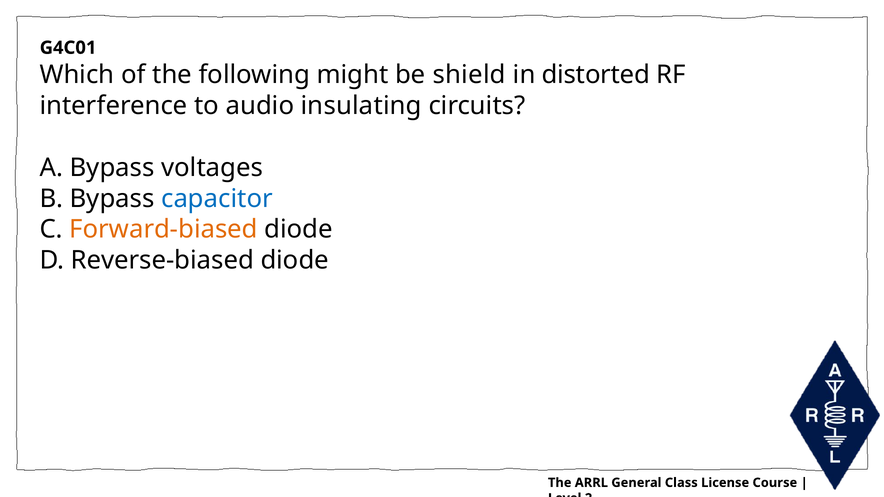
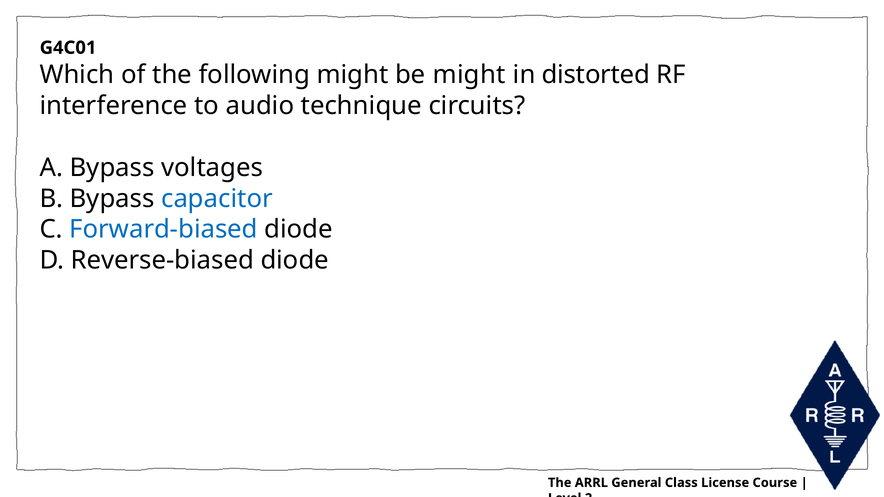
be shield: shield -> might (469, 75)
insulating: insulating -> technique (361, 106)
Forward-biased colour: orange -> blue (164, 230)
